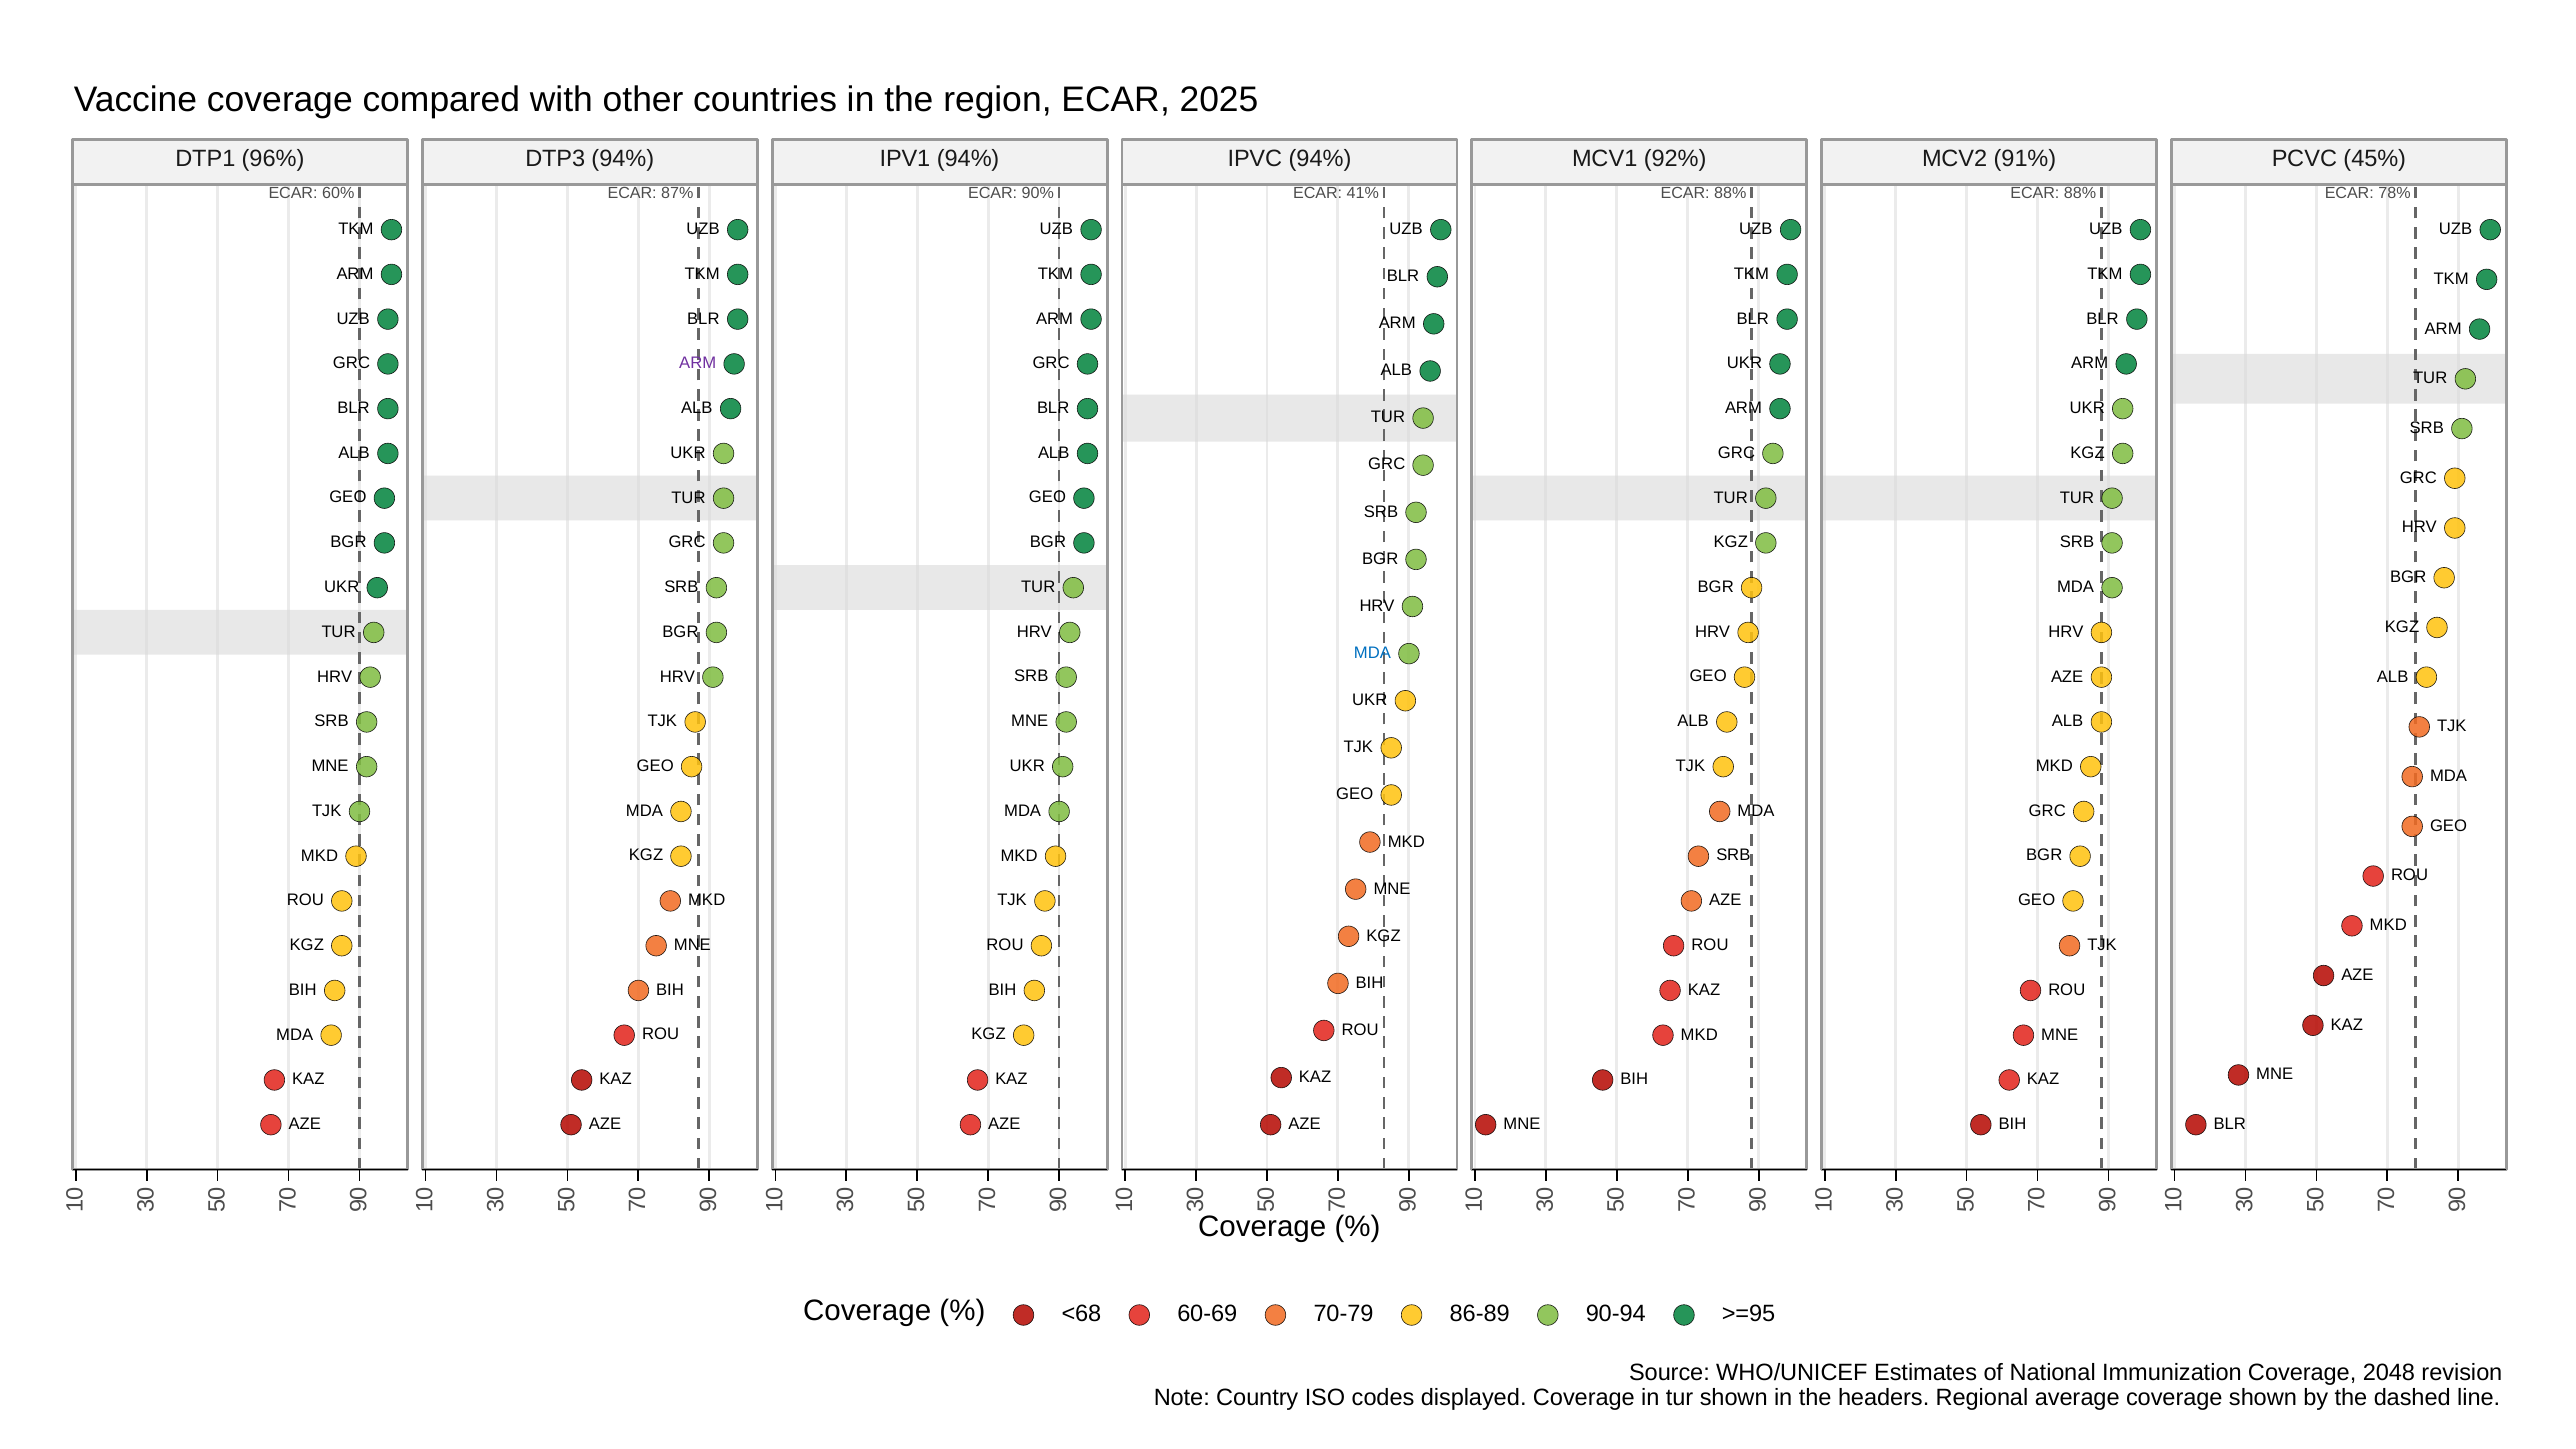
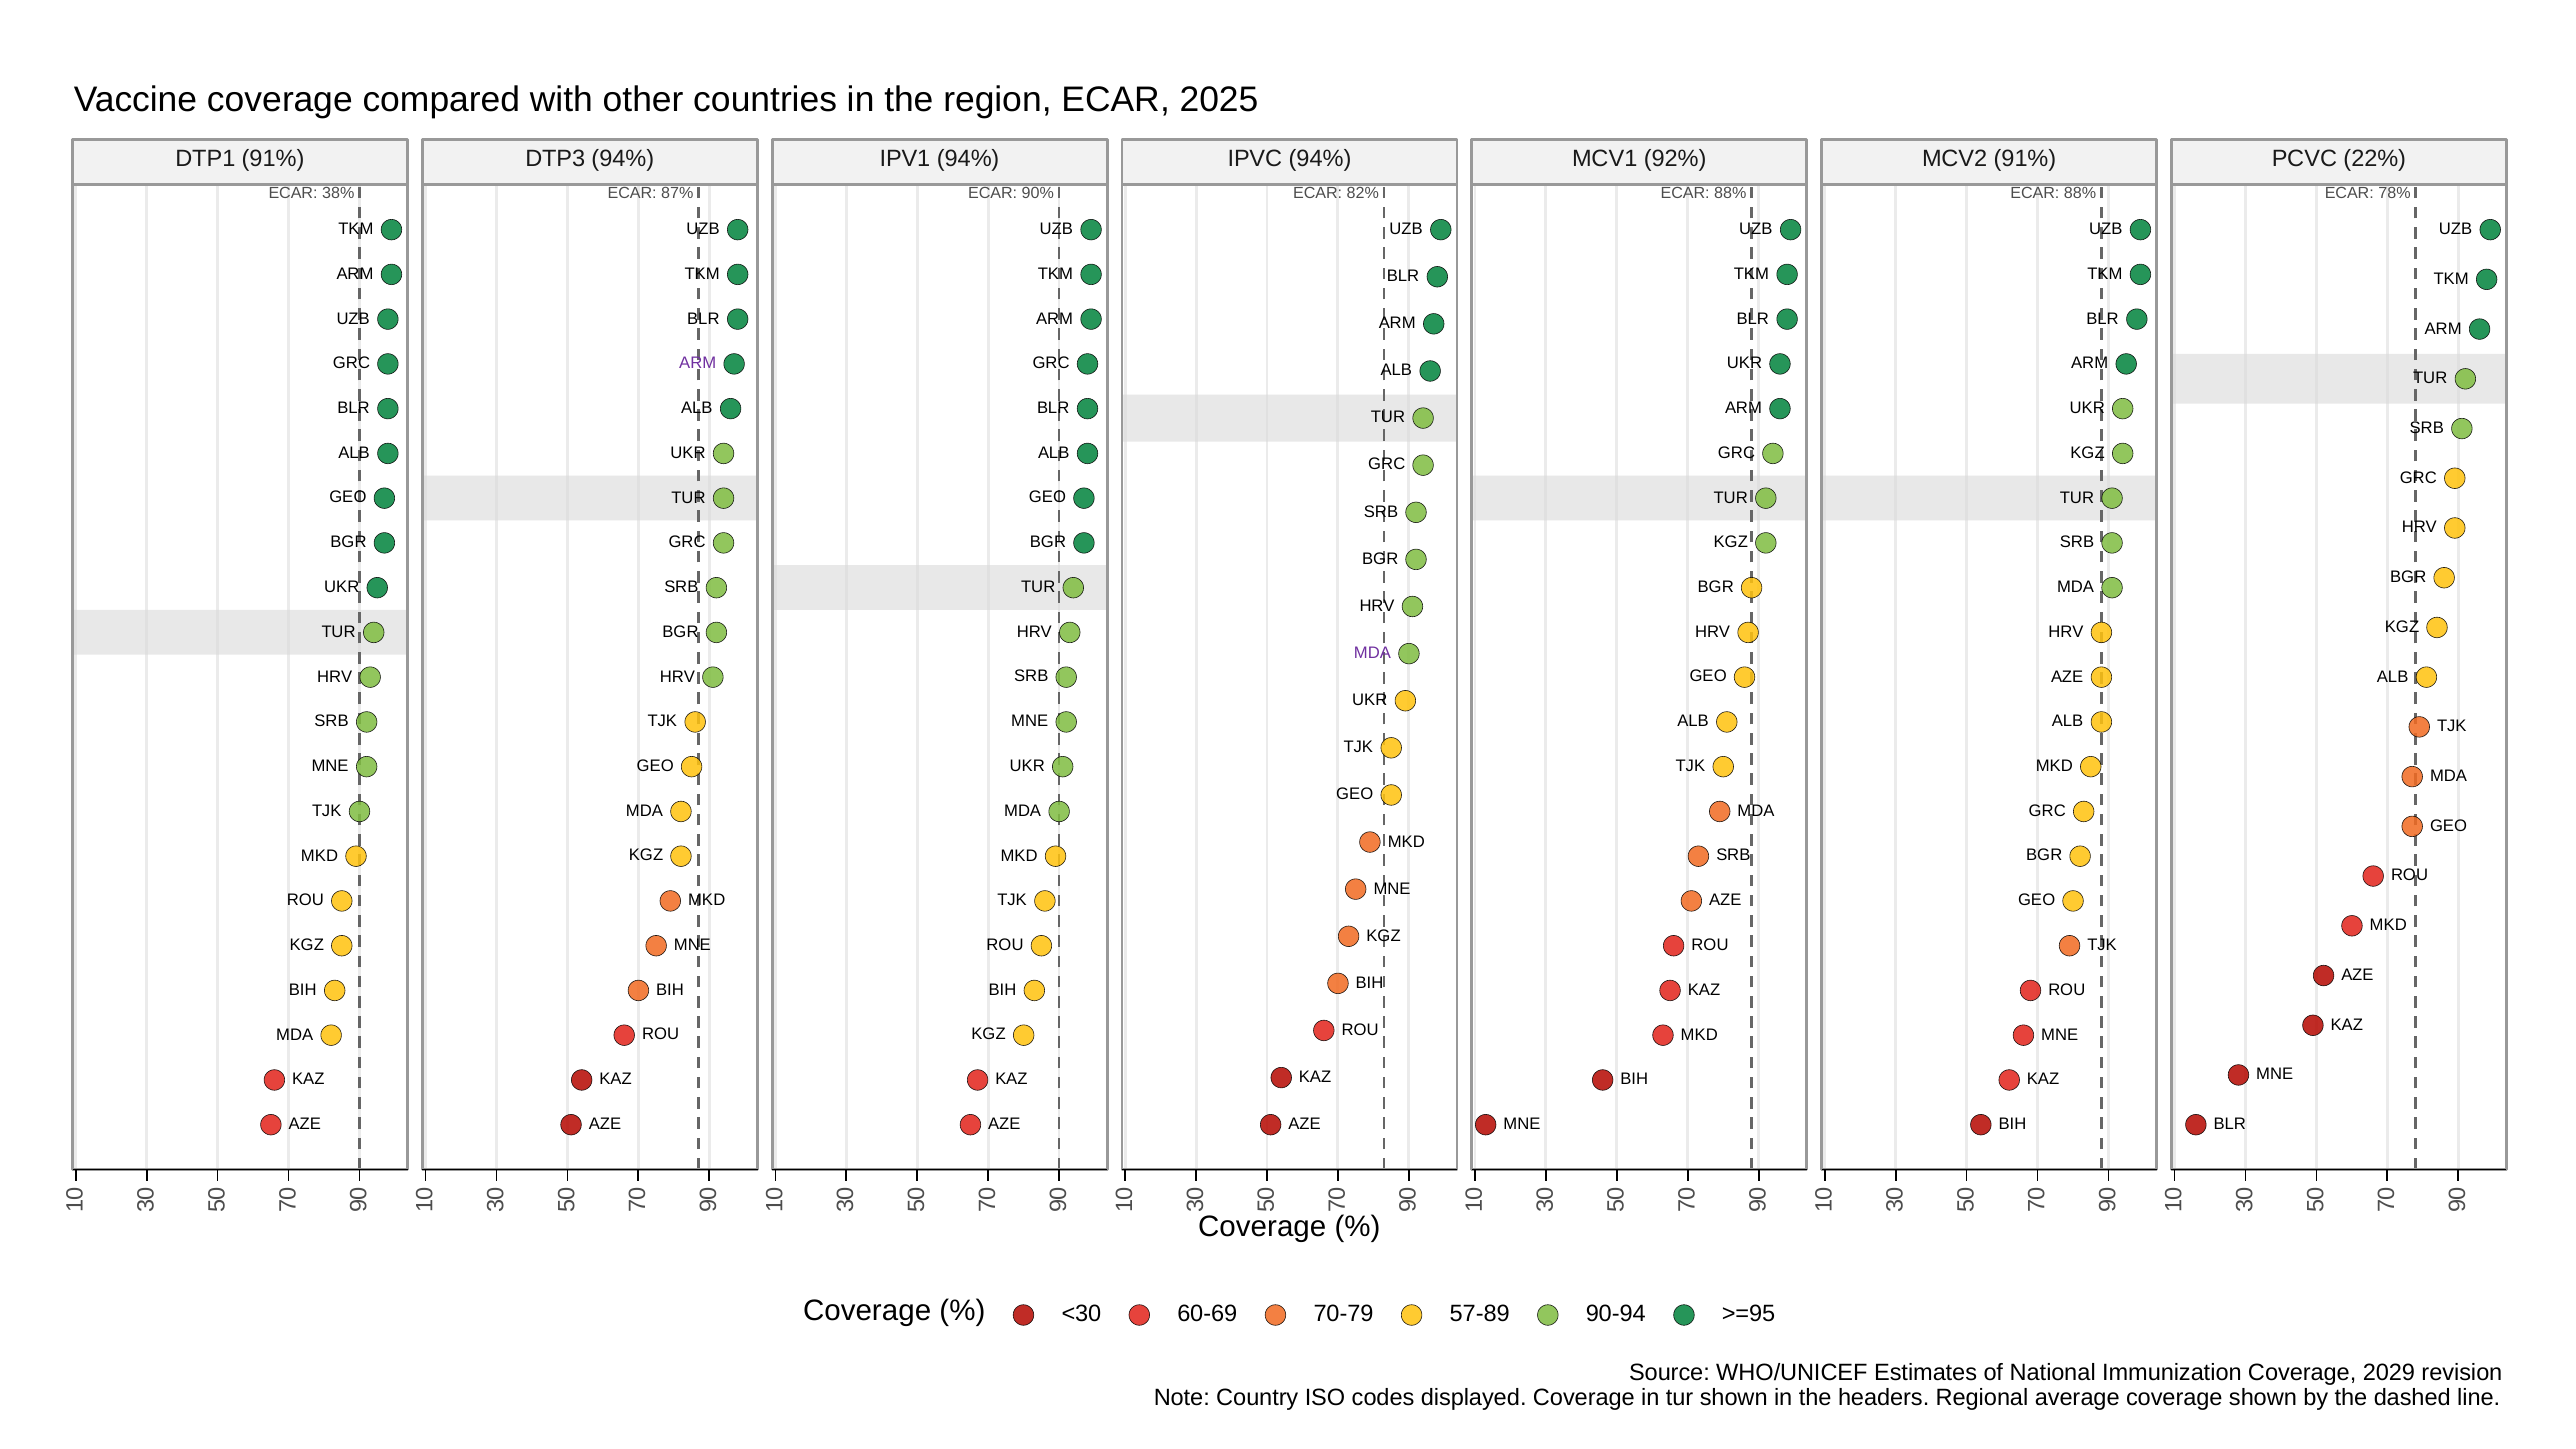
DTP1 96%: 96% -> 91% (273, 159)
45%: 45% -> 22% (2375, 159)
60%: 60% -> 38% (338, 193)
41%: 41% -> 82% (1363, 193)
MDA colour: blue -> purple (1372, 653)
<68: <68 -> <30 (1081, 1314)
86-89: 86-89 -> 57-89 (1480, 1314)
2048: 2048 -> 2029 (2389, 1373)
